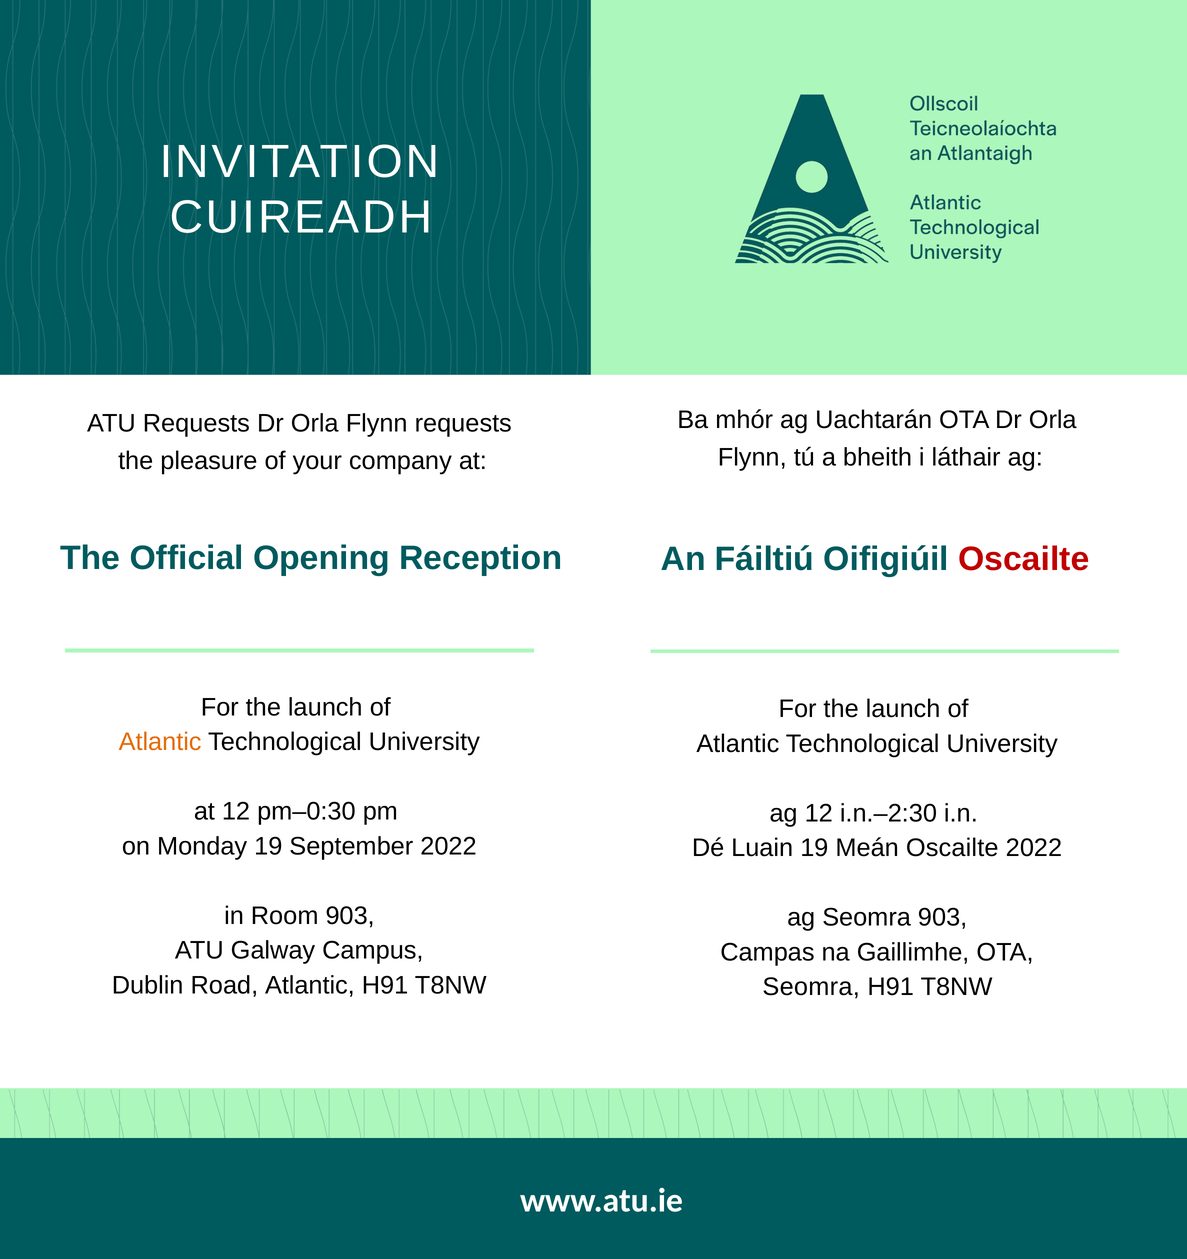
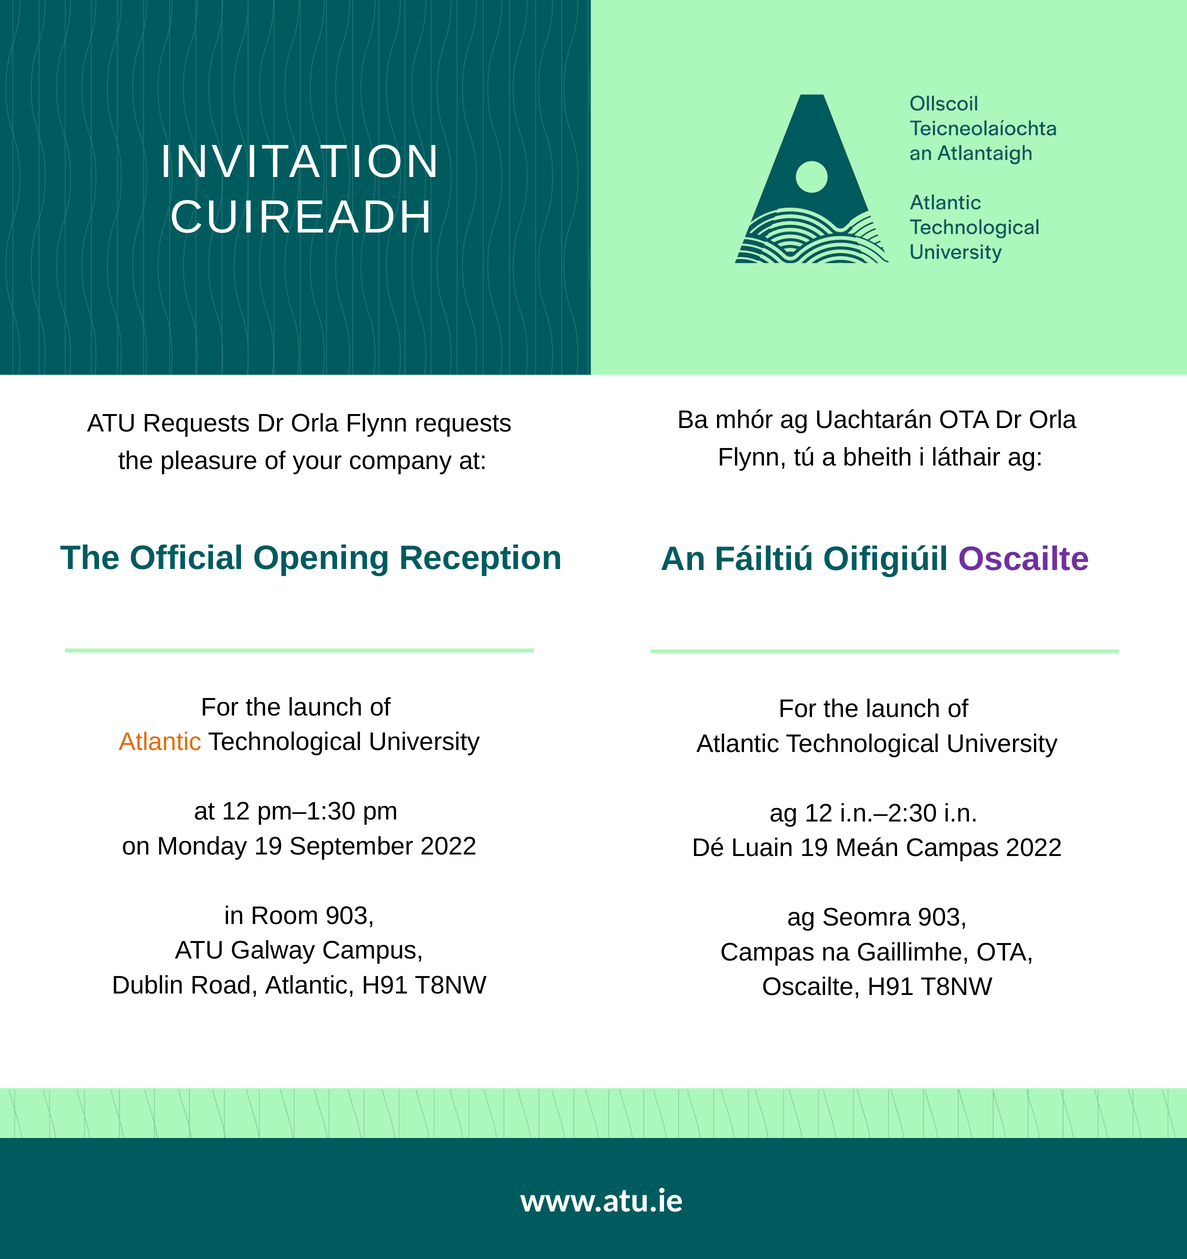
Oscailte colour: red -> purple (1024, 559)
pm–0:30: pm–0:30 -> pm–1:30 (306, 811)
Meán Oscailte: Oscailte -> Campas (952, 848)
Seomra: Seomra -> Oscailte (811, 987)
